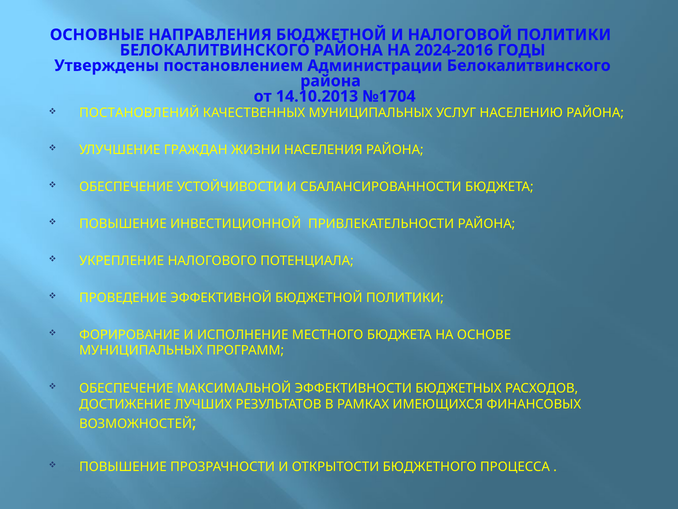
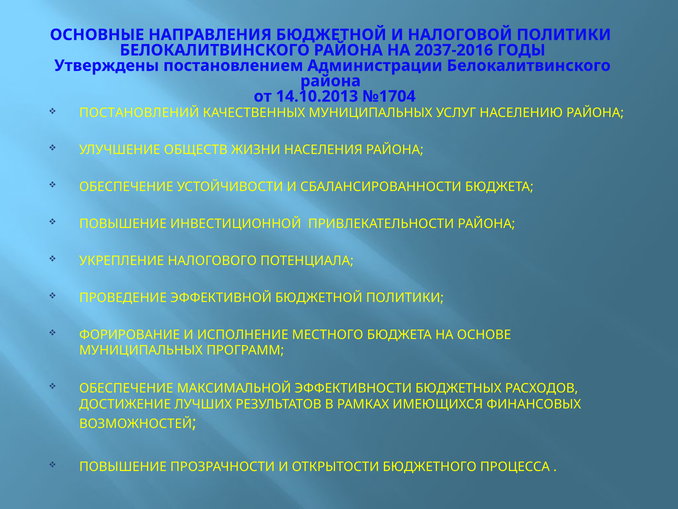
2024-2016: 2024-2016 -> 2037-2016 (454, 50)
ГРАЖДАН: ГРАЖДАН -> ОБЩЕСТВ (196, 150)
